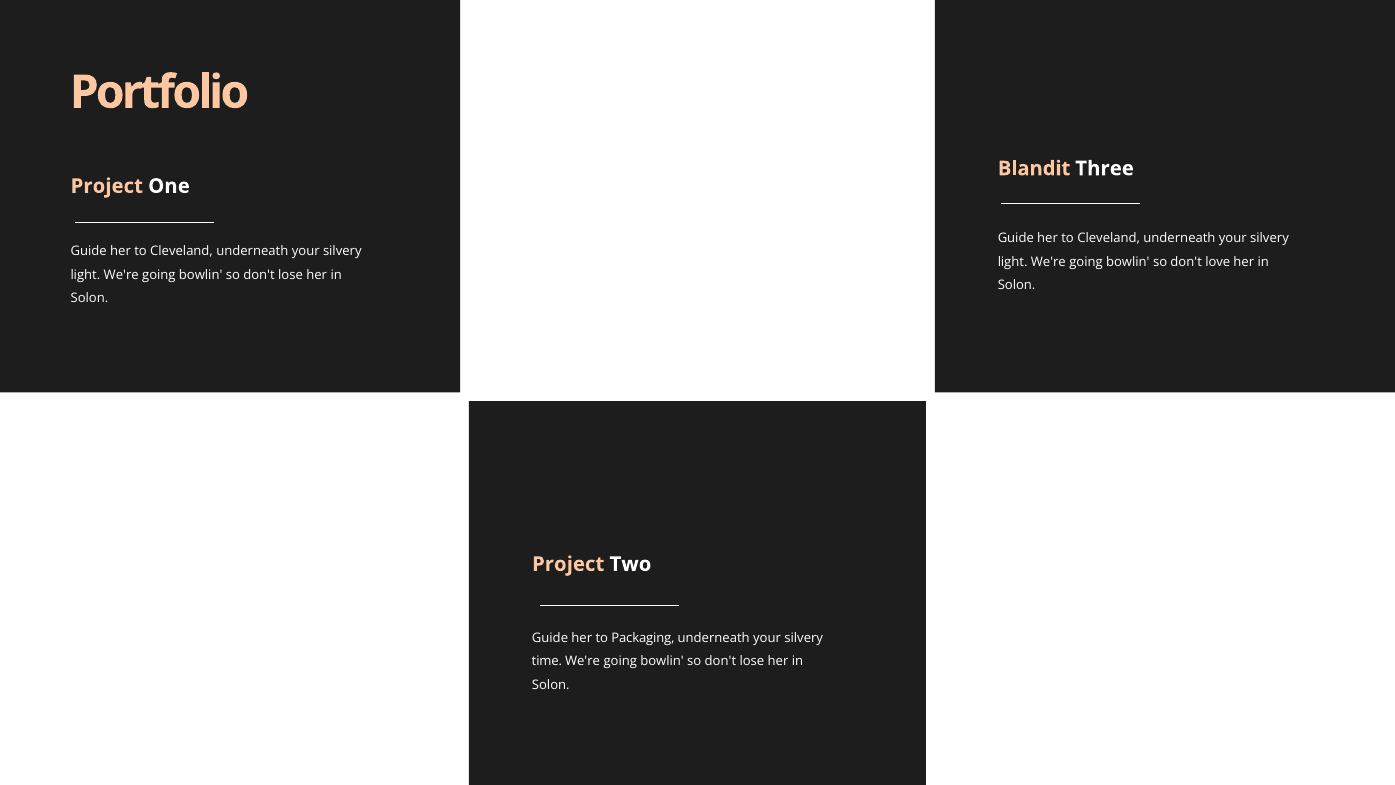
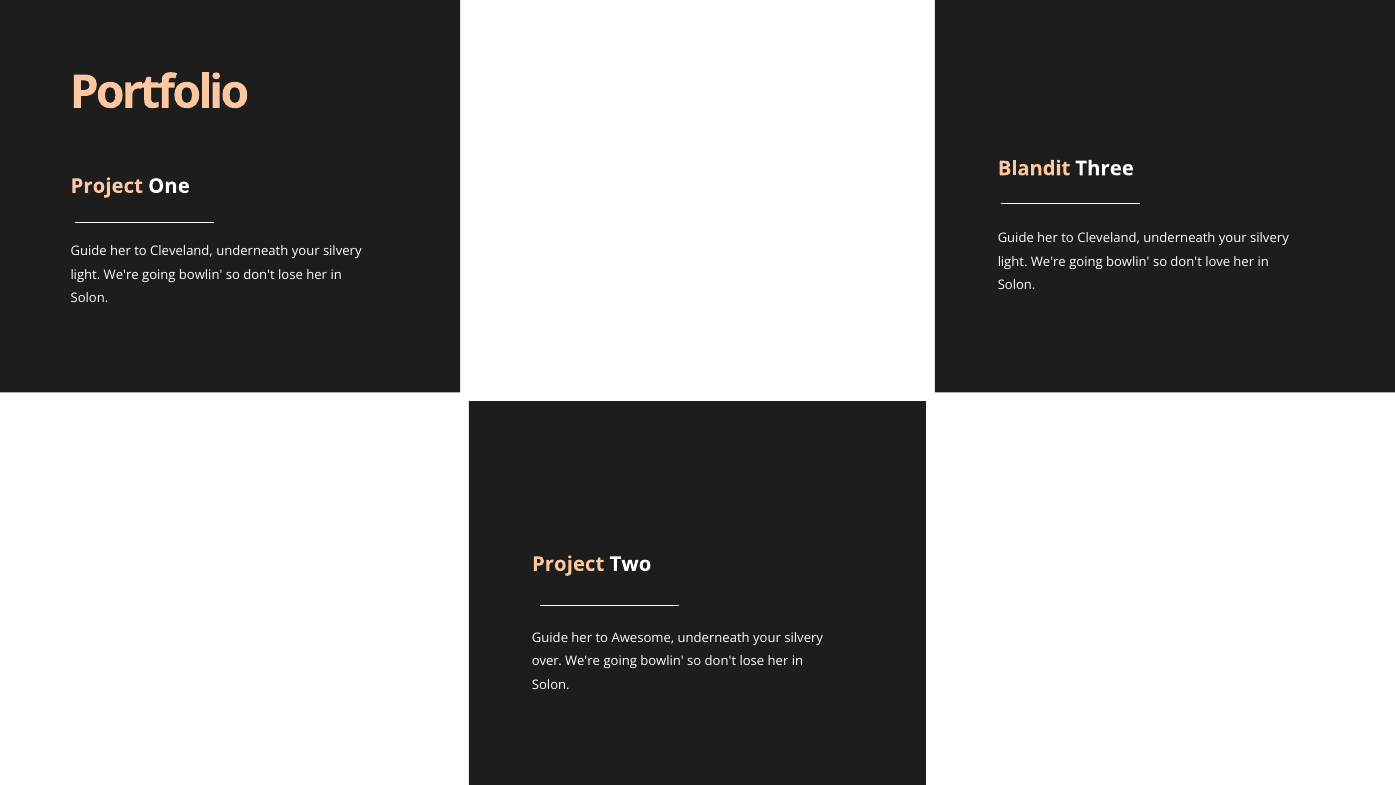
Packaging: Packaging -> Awesome (643, 638)
time: time -> over (547, 661)
